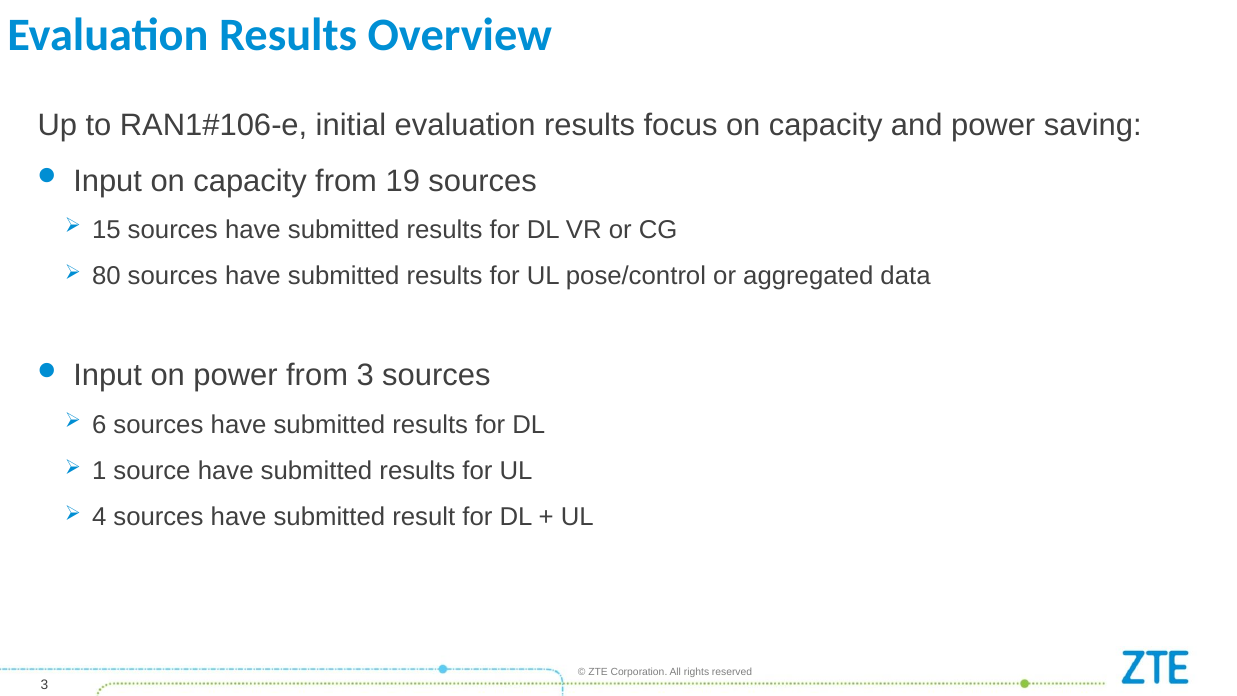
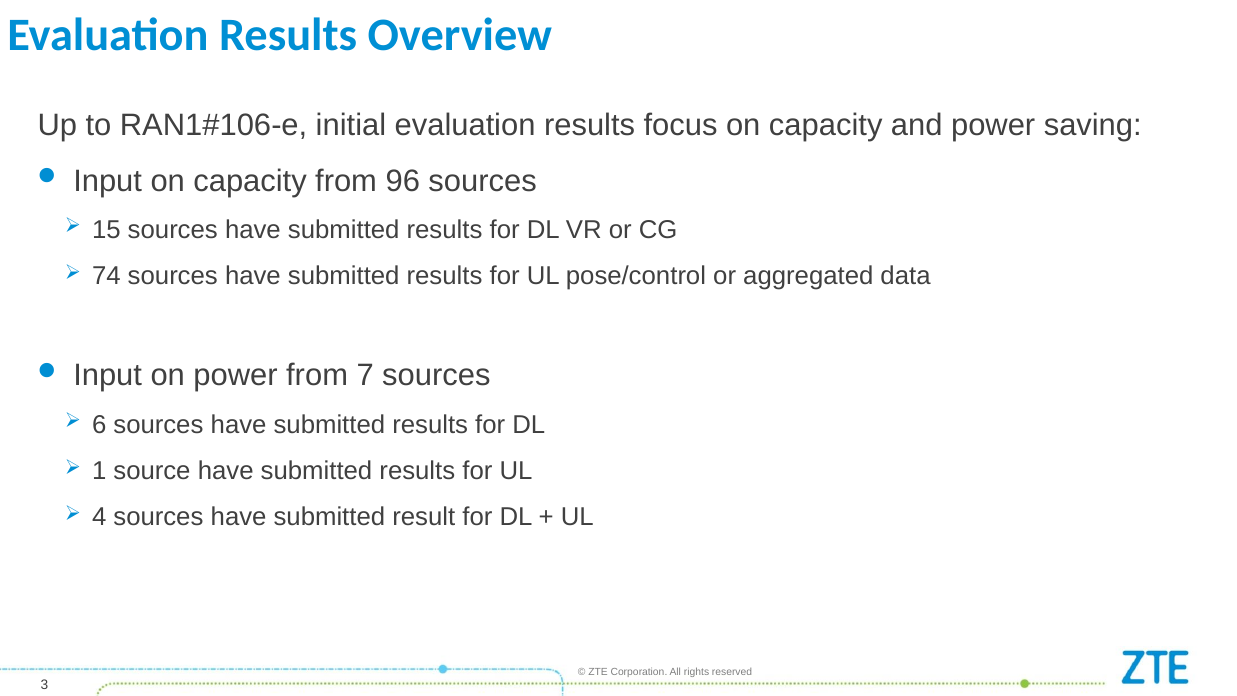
19: 19 -> 96 (403, 181)
80: 80 -> 74 (106, 276)
from 3: 3 -> 7 (365, 376)
